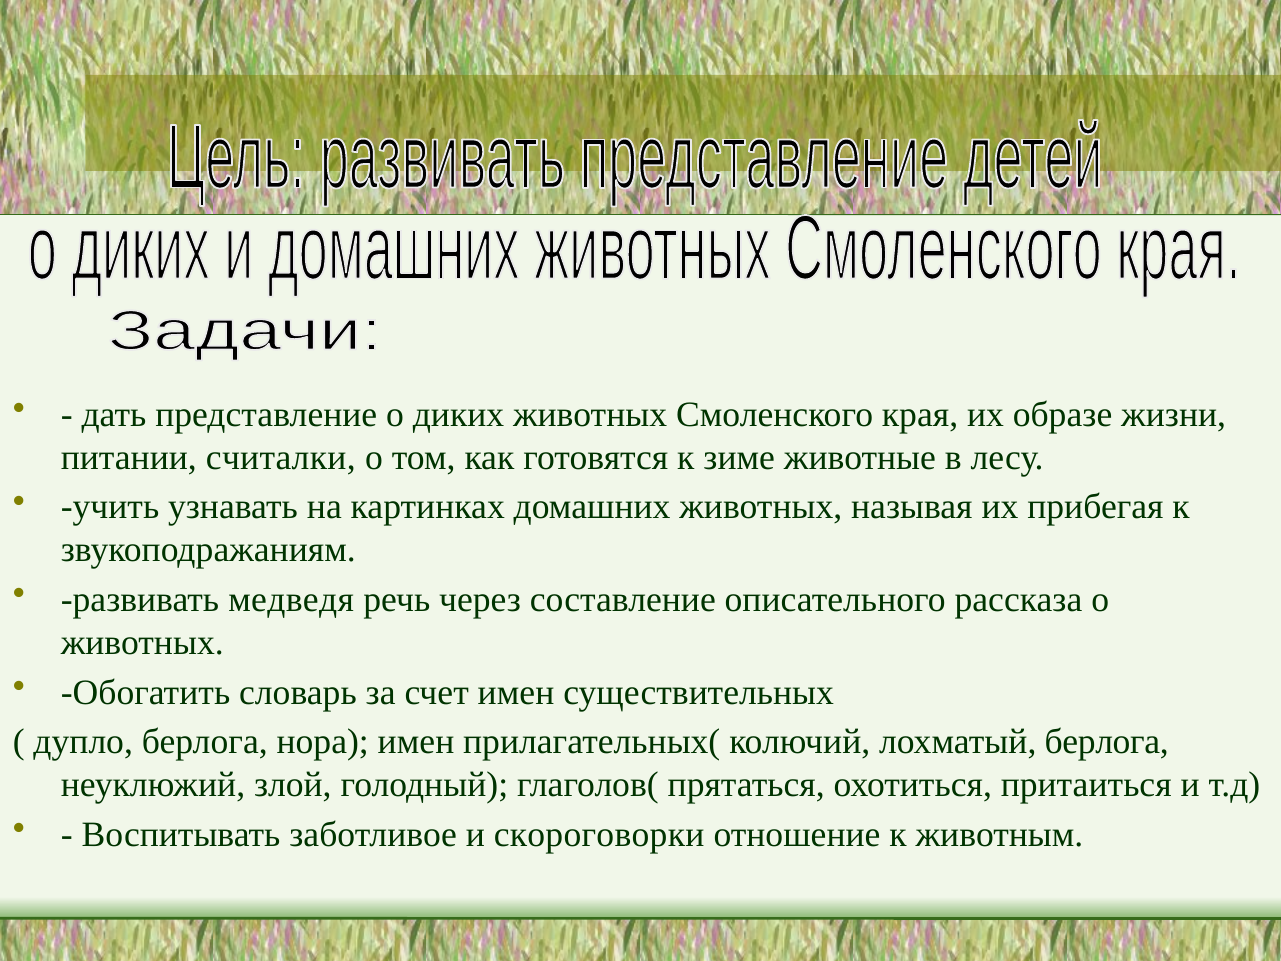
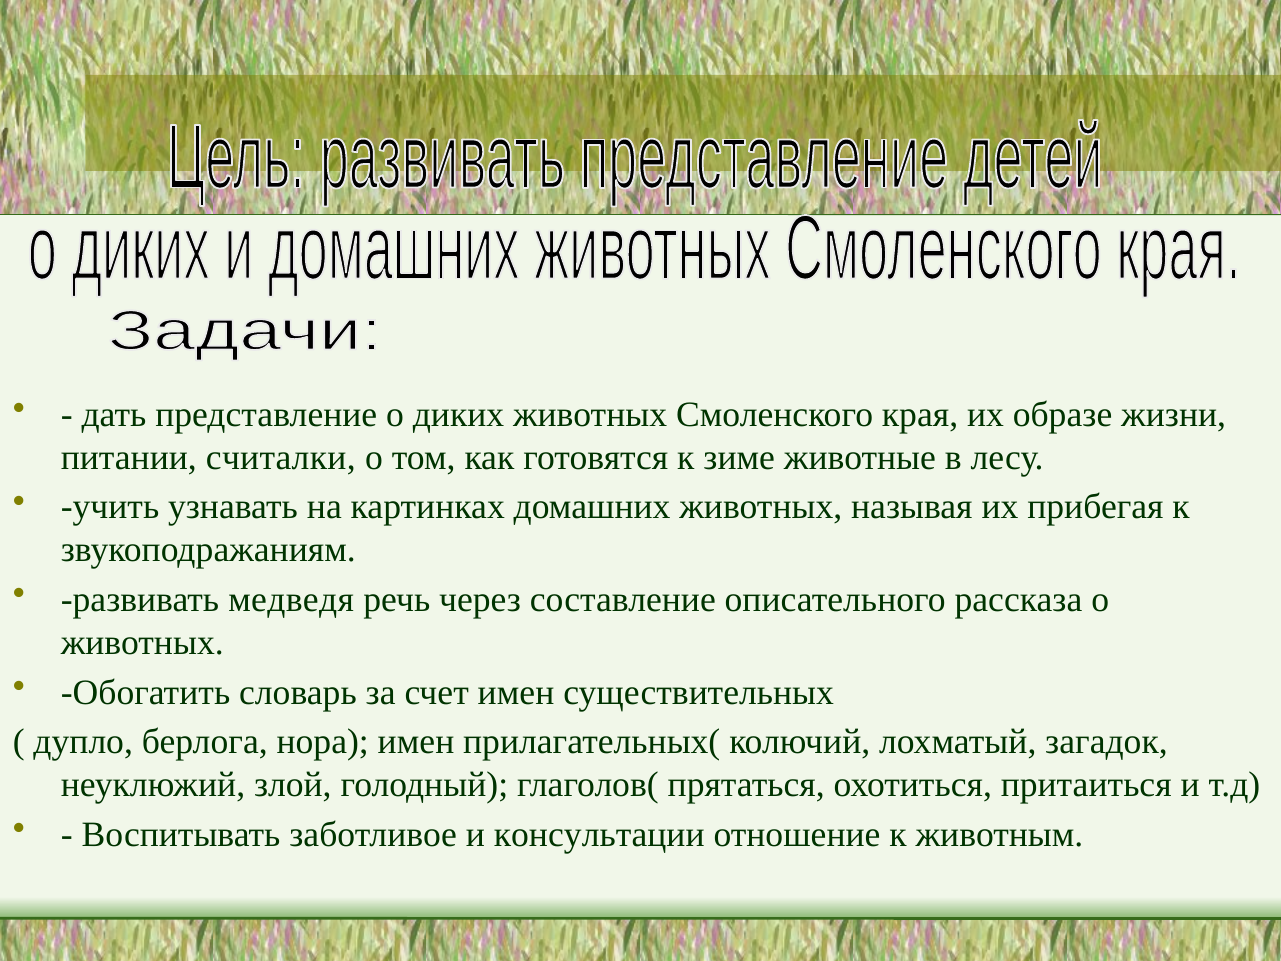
лохматый берлога: берлога -> загадок (1106, 742)
скороговорки: скороговорки -> консультации (599, 835)
